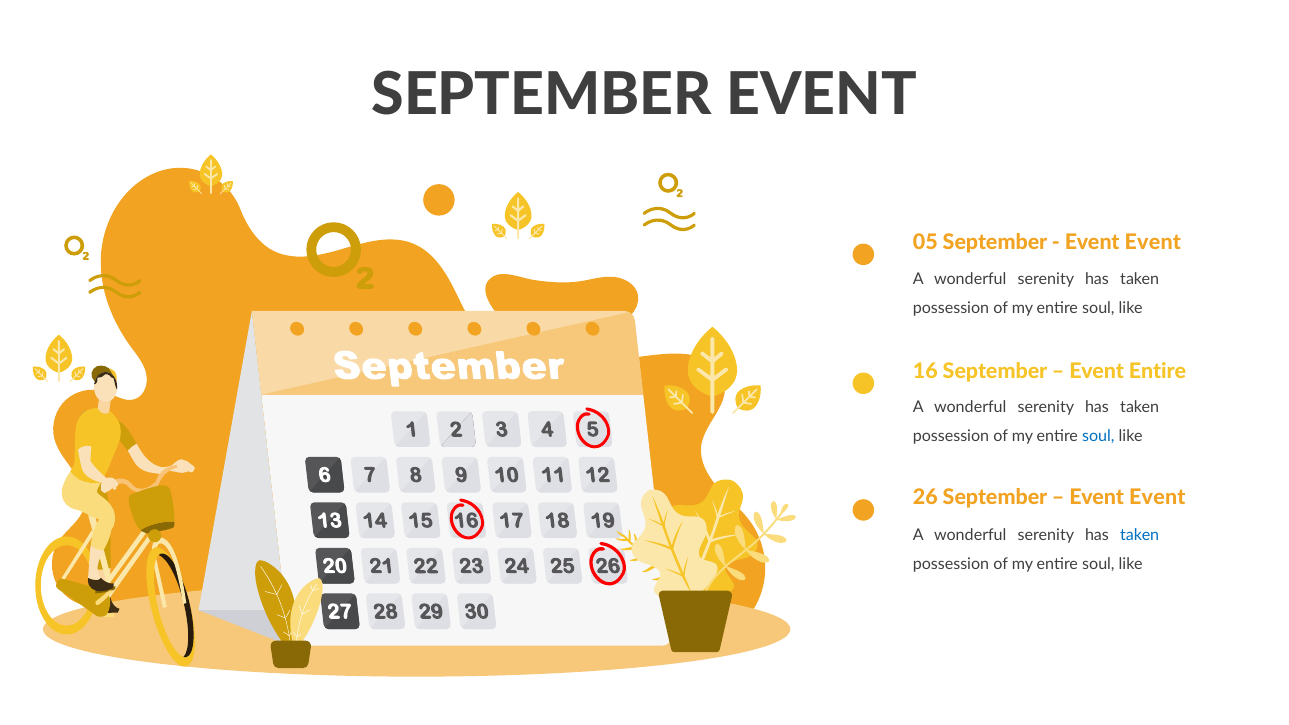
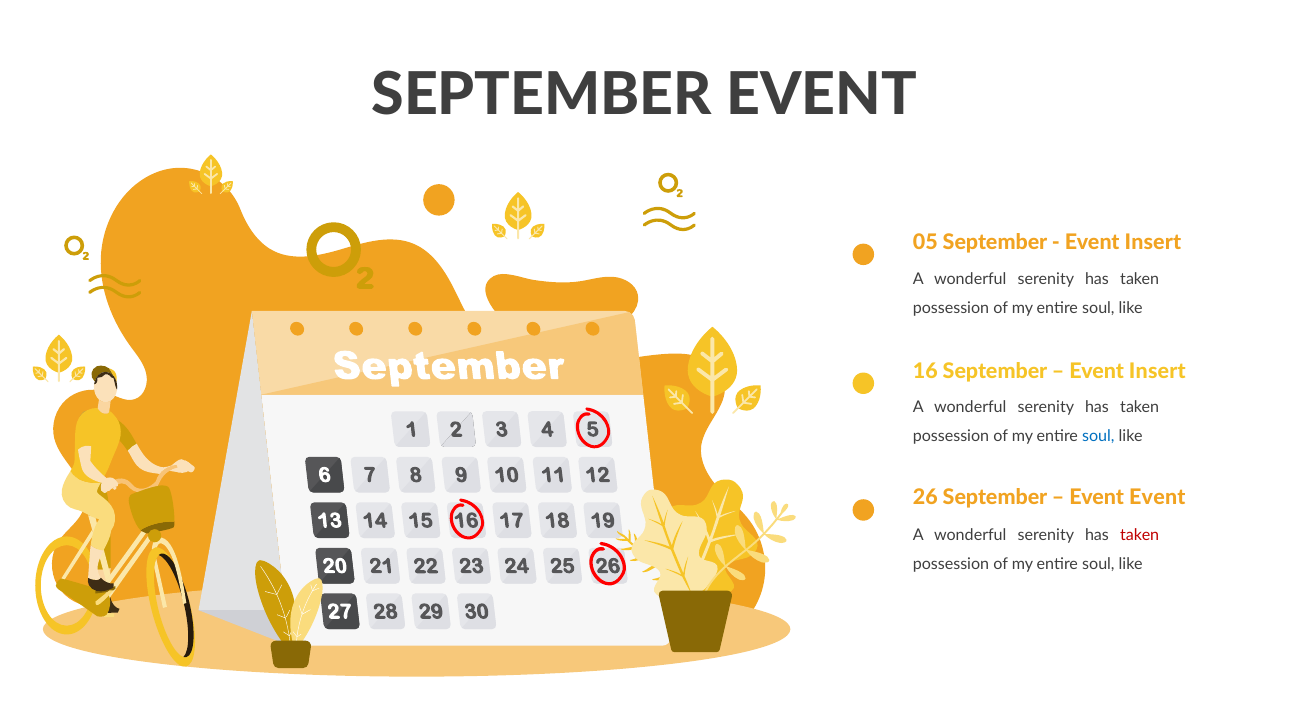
Event: Event -> Insert (1153, 242)
Entire: Entire -> Insert (1157, 371)
taken colour: blue -> red (1140, 535)
